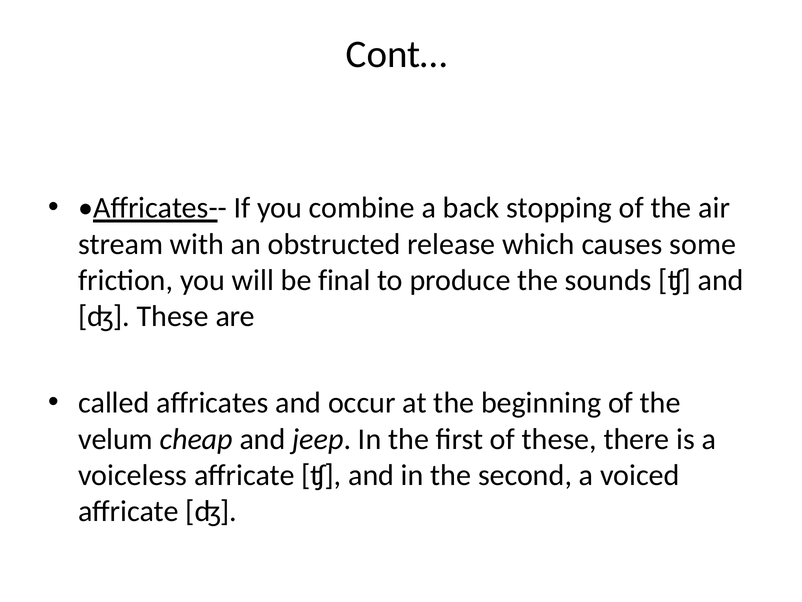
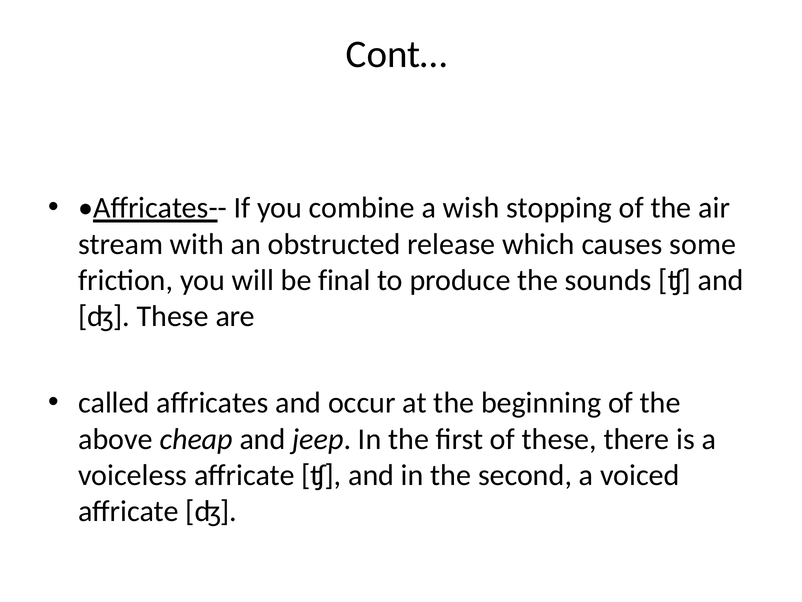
back: back -> wish (471, 208)
velum: velum -> above (116, 439)
